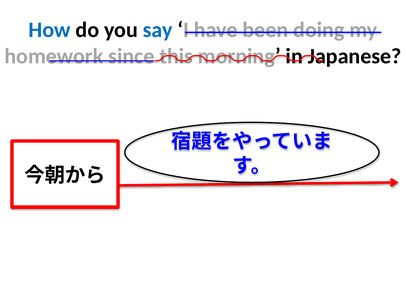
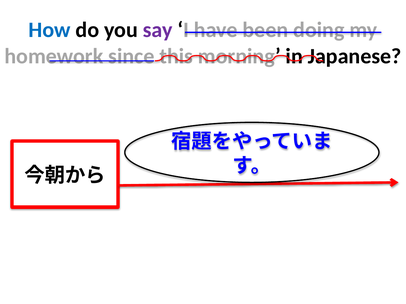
say colour: blue -> purple (158, 30)
